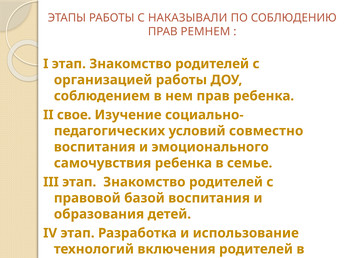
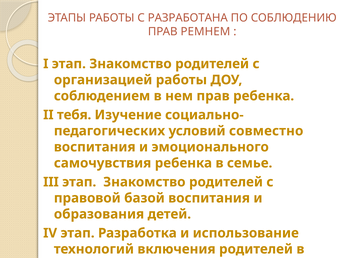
НАКАЗЫВАЛИ: НАКАЗЫВАЛИ -> РАЗРАБОТАНА (188, 18)
свое: свое -> тебя (74, 115)
